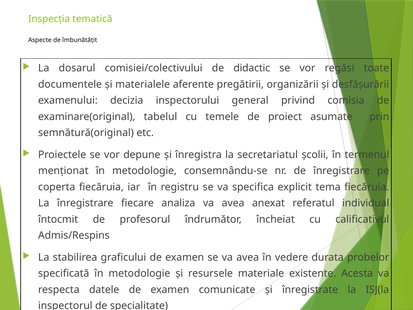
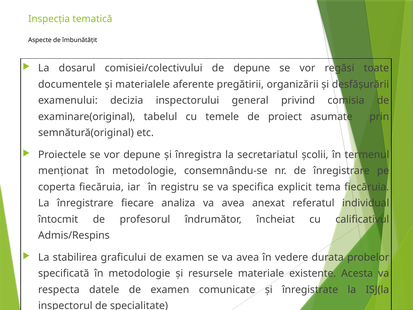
de didactic: didactic -> depune (252, 68)
